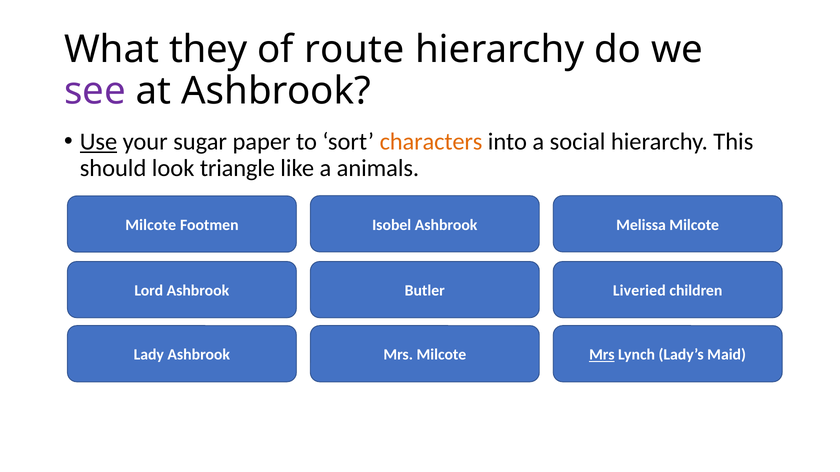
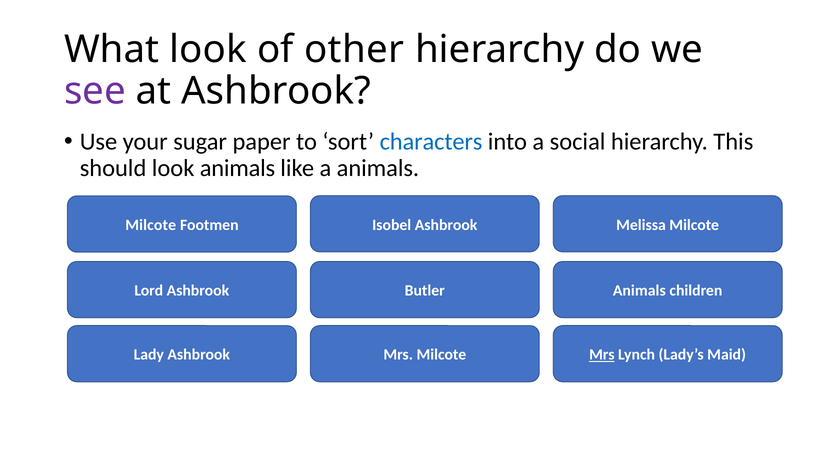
What they: they -> look (208, 50)
route: route -> other (354, 50)
Use underline: present -> none (99, 142)
characters colour: orange -> blue (431, 142)
look triangle: triangle -> animals (237, 168)
Liveried: Liveried -> Animals (639, 291)
